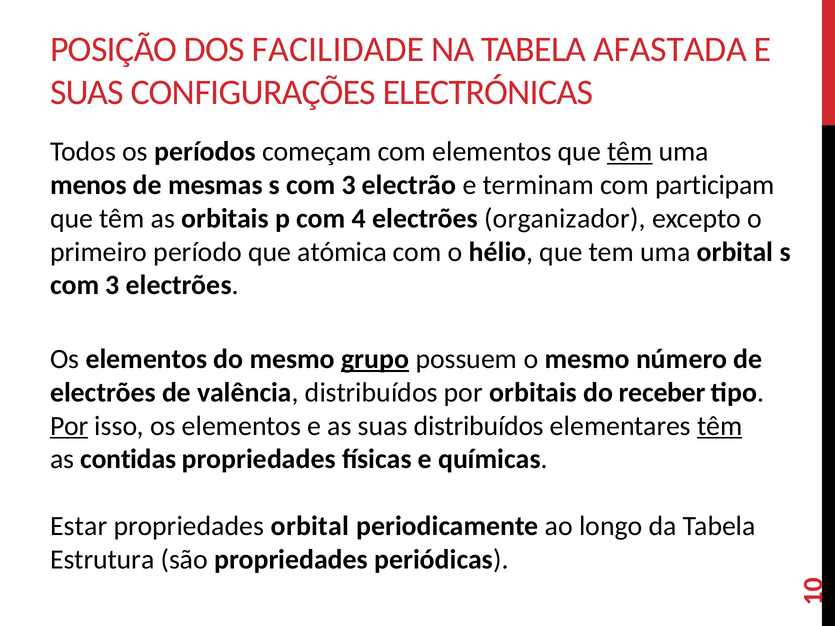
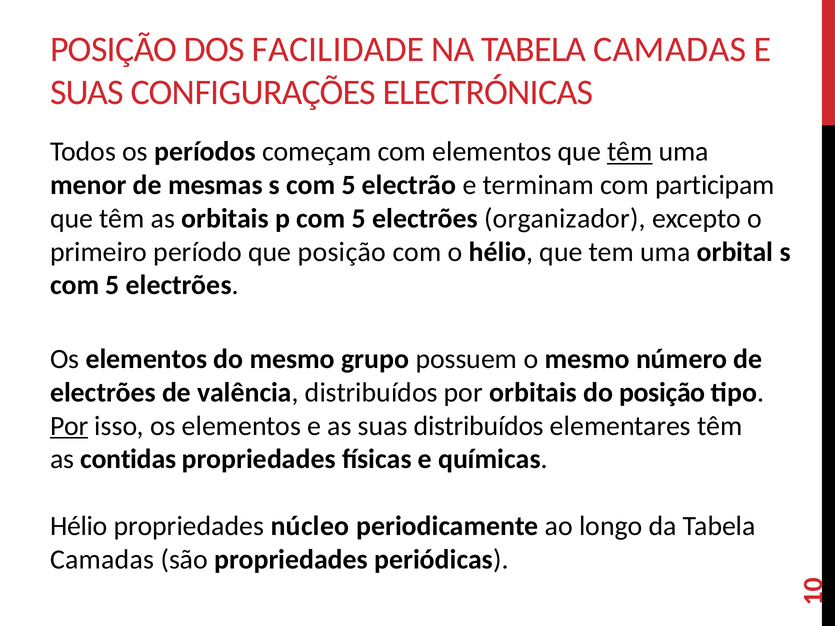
NA TABELA AFASTADA: AFASTADA -> CAMADAS (670, 49)
menos: menos -> menor (88, 185)
3: 3 -> 5 (349, 185)
p com 4: 4 -> 5 (359, 219)
que atómica: atómica -> posição (342, 252)
3: 3 -> 5 (112, 285)
grupo underline: present -> none (375, 359)
do receber: receber -> posição (662, 393)
têm underline: present -> none (720, 426)
Estar: Estar -> Hélio (79, 526)
propriedades orbital: orbital -> núcleo (310, 526)
Estrutura: Estrutura -> Camadas (102, 560)
